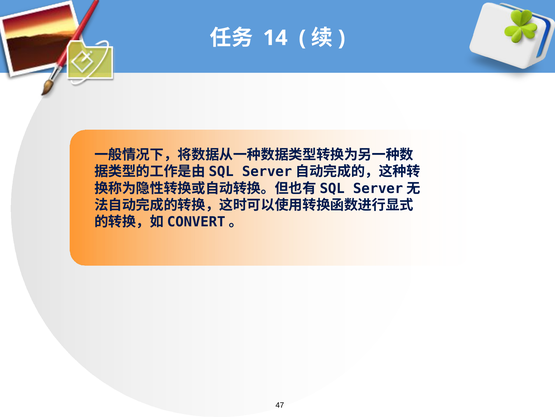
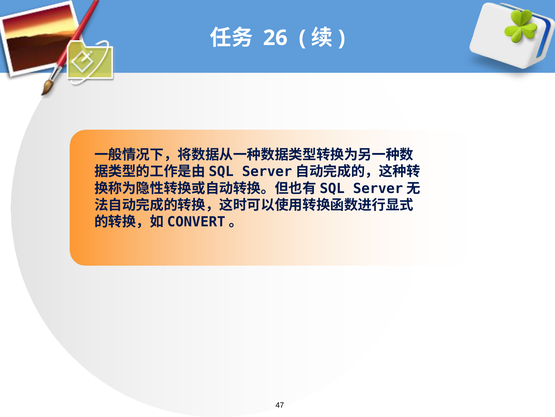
14: 14 -> 26 (275, 38)
